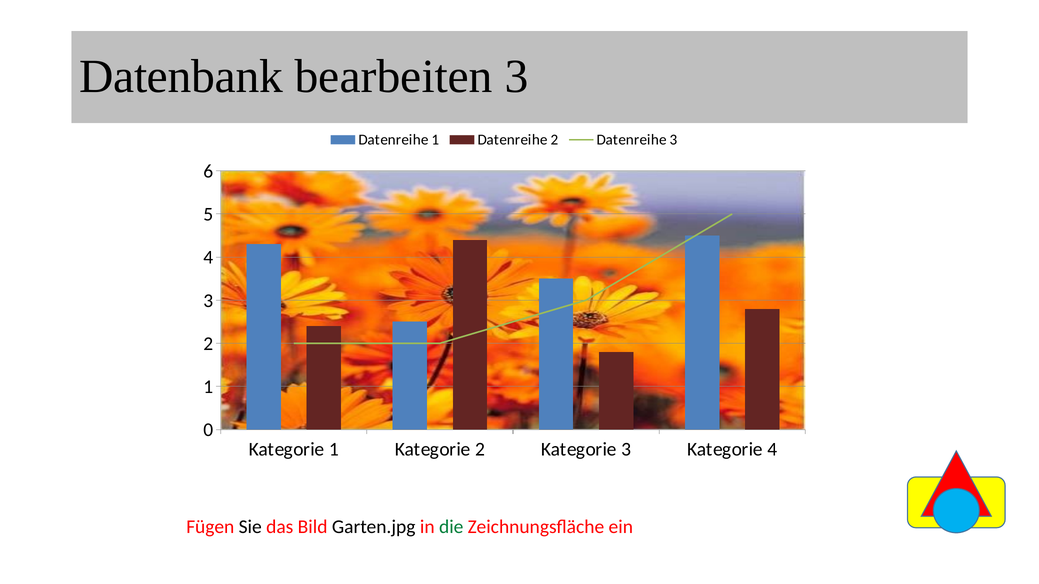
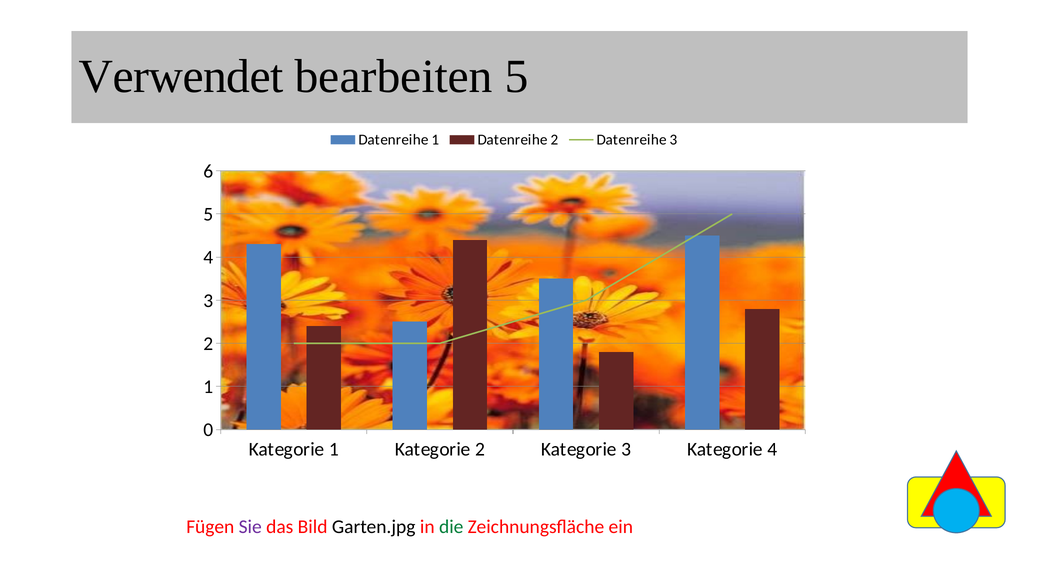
Datenbank: Datenbank -> Verwendet (181, 77)
bearbeiten 3: 3 -> 5 (517, 77)
Sie colour: black -> purple (250, 527)
